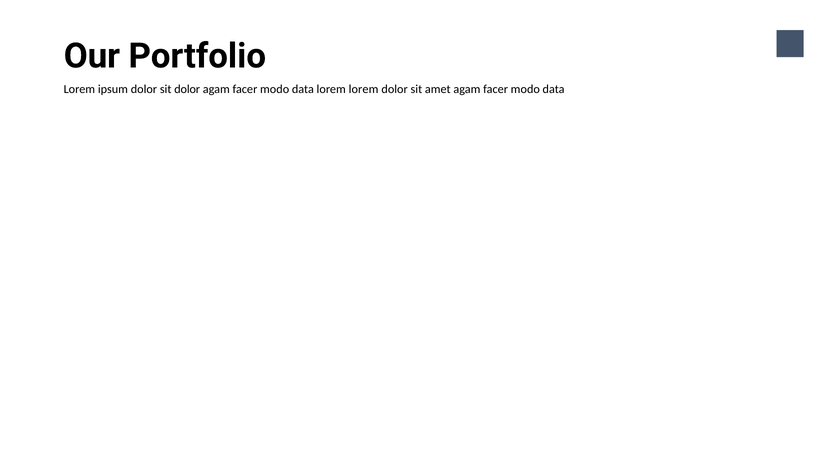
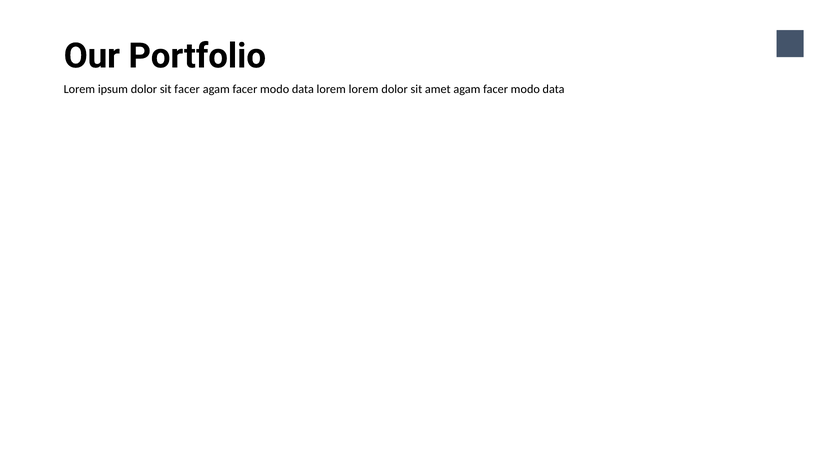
sit dolor: dolor -> facer (187, 89)
